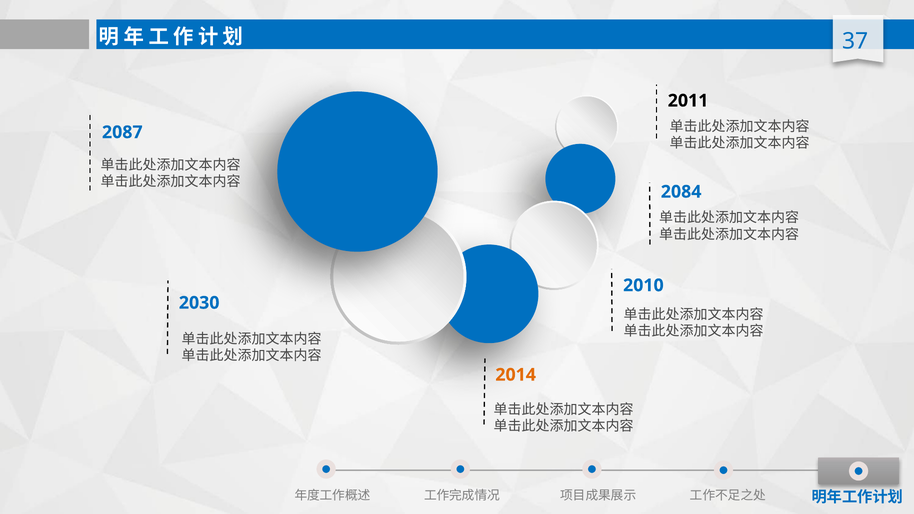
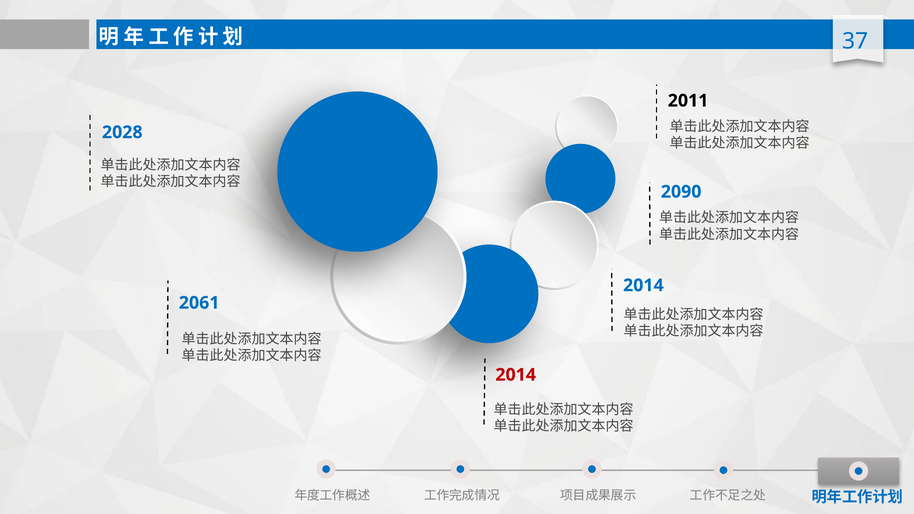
2087: 2087 -> 2028 (122, 132)
2084: 2084 -> 2090 (681, 192)
2010: 2010 -> 2014 (643, 285)
2030: 2030 -> 2061 (199, 303)
2014 colour: orange -> red (516, 375)
